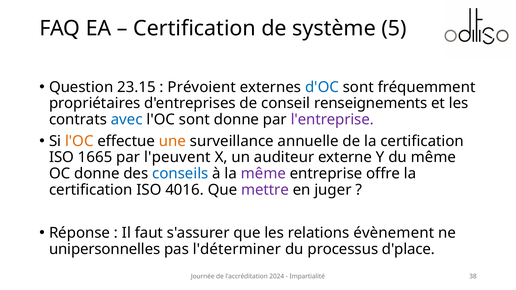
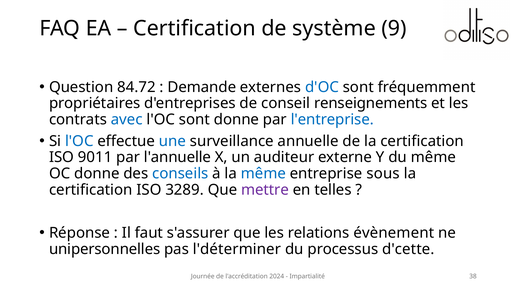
5: 5 -> 9 (394, 29)
23.15: 23.15 -> 84.72 (136, 87)
Prévoient: Prévoient -> Demande (202, 87)
l'entreprise colour: purple -> blue (332, 120)
l'OC colour: orange -> blue (79, 141)
une colour: orange -> blue (173, 141)
1665: 1665 -> 9011 (95, 157)
l'peuvent: l'peuvent -> l'annuelle (178, 157)
même colour: purple -> blue (263, 174)
offre: offre -> sous (383, 174)
4016: 4016 -> 3289 (185, 190)
juger: juger -> telles (333, 190)
d'place: d'place -> d'cette (408, 249)
